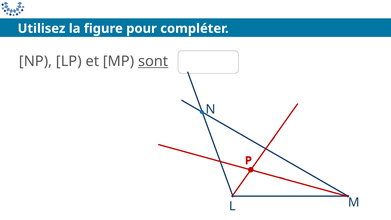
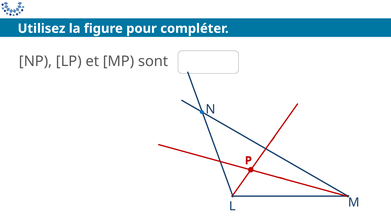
sont underline: present -> none (153, 61)
